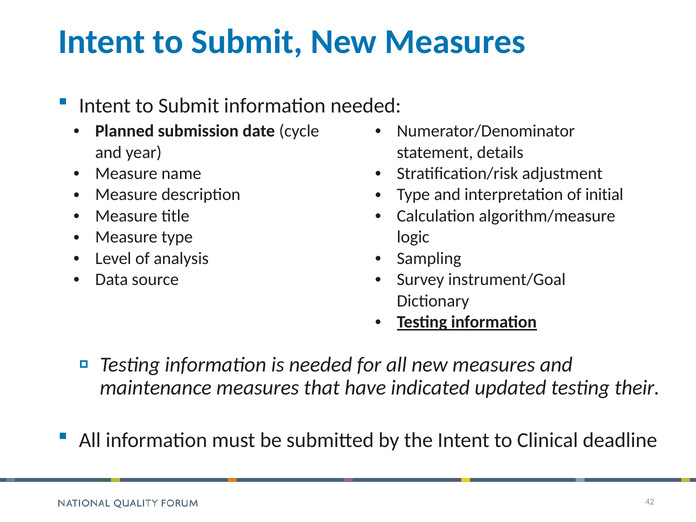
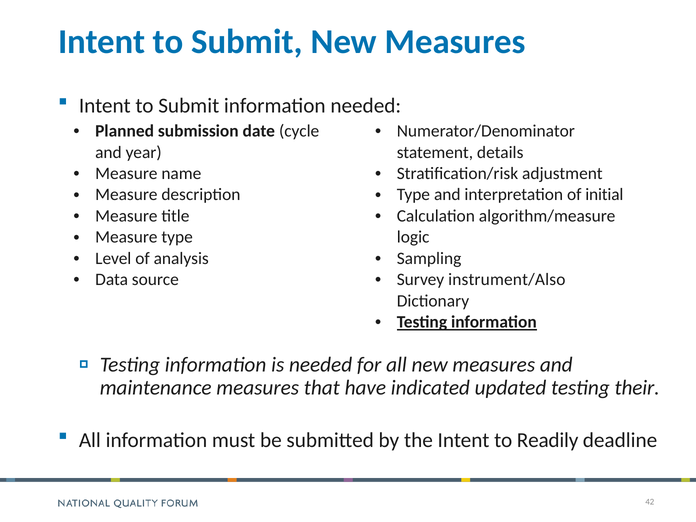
instrument/Goal: instrument/Goal -> instrument/Also (507, 280)
Clinical: Clinical -> Readily (548, 440)
